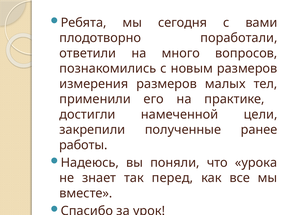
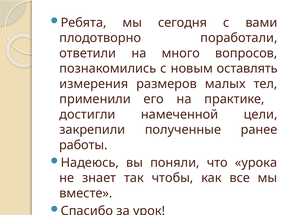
новым размеров: размеров -> оставлять (247, 69)
перед: перед -> чтобы (173, 178)
